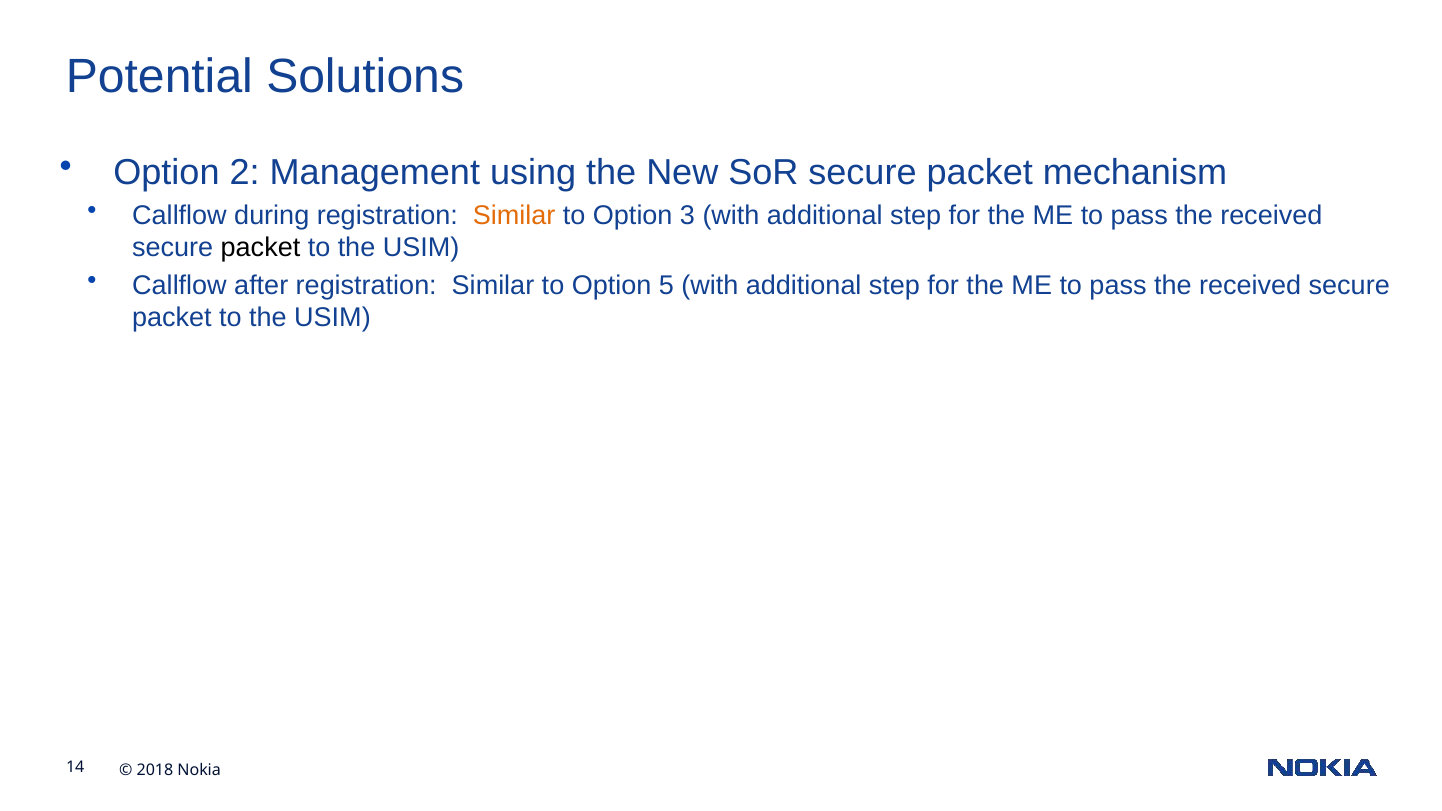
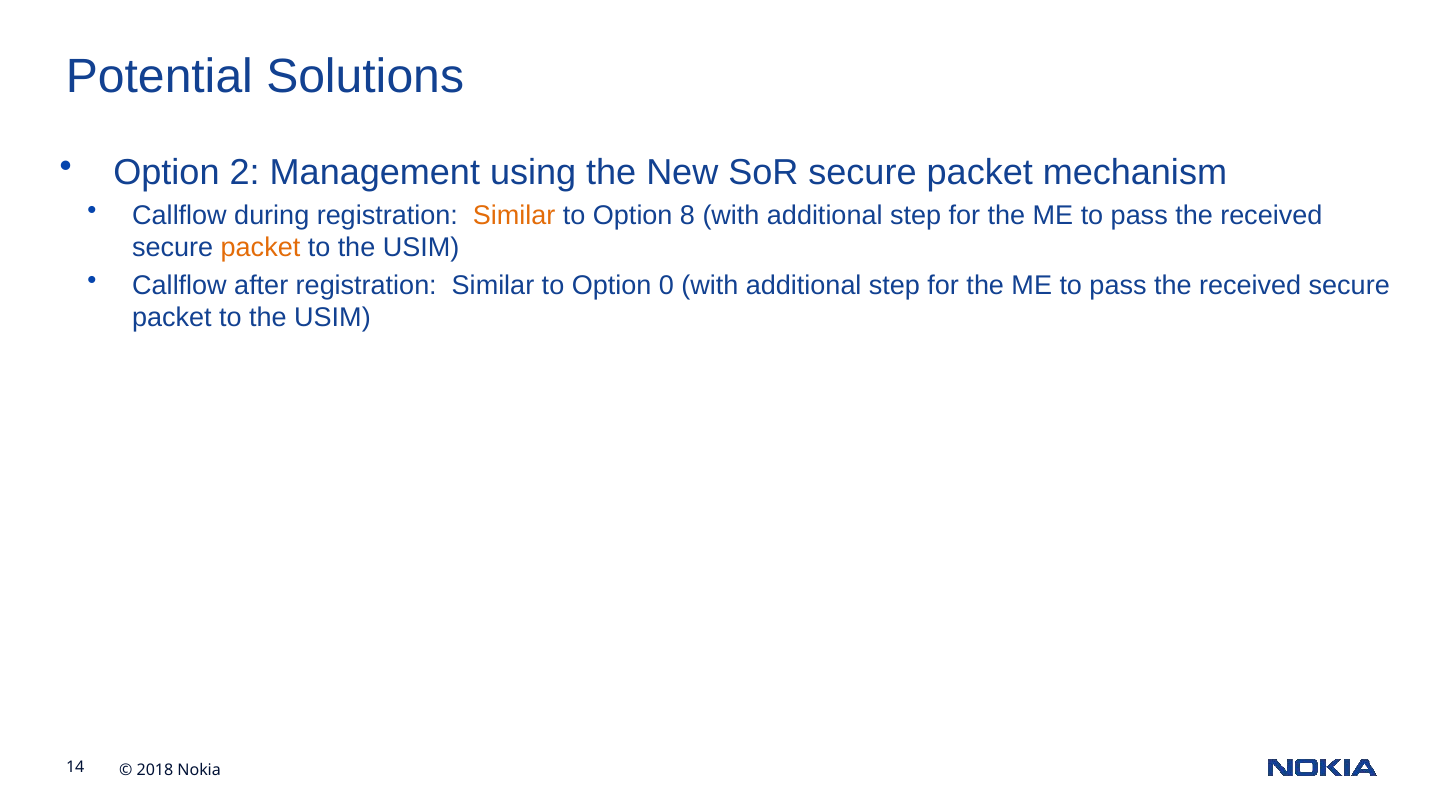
3: 3 -> 8 (687, 215)
packet colour: black -> orange (260, 248)
5: 5 -> 0 (666, 286)
